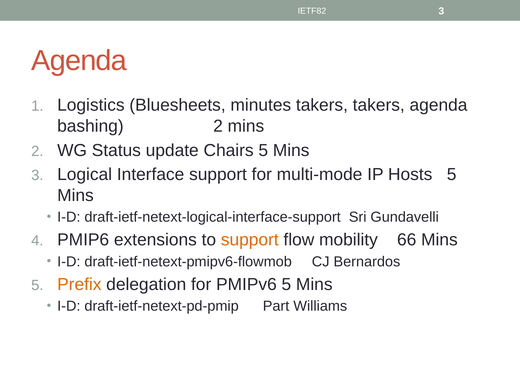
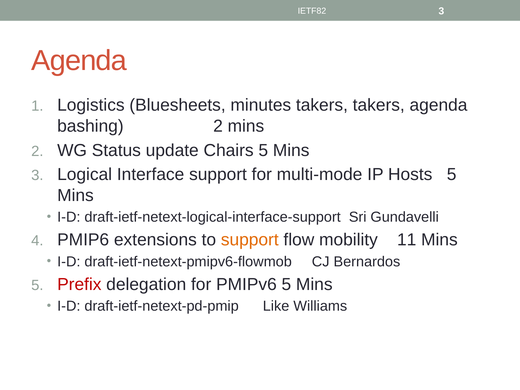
66: 66 -> 11 (407, 240)
Prefix colour: orange -> red (79, 284)
Part: Part -> Like (276, 306)
